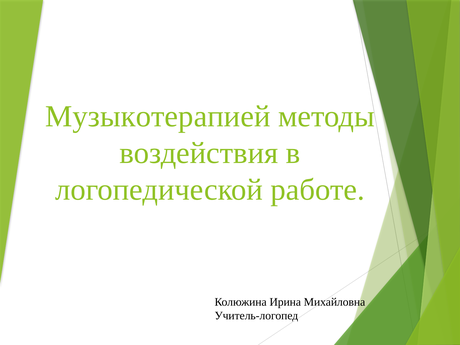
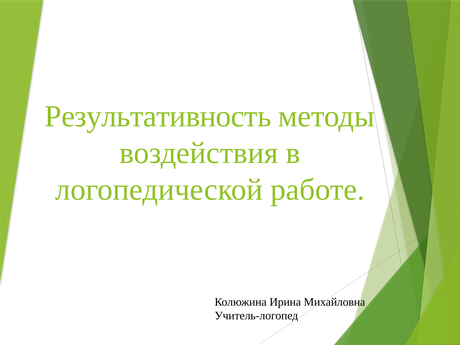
Музыкотерапией: Музыкотерапией -> Результативность (158, 116)
